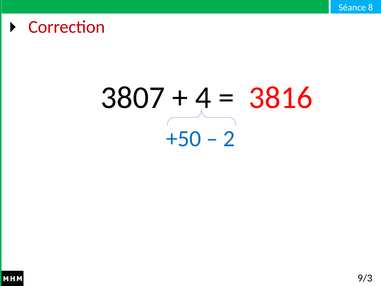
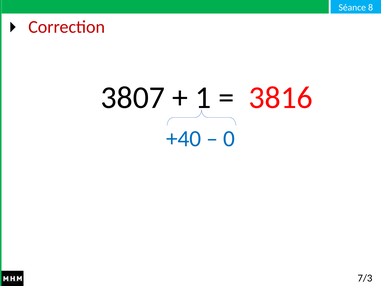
4: 4 -> 1 (203, 98)
+50: +50 -> +40 (184, 139)
2: 2 -> 0 (229, 139)
9/3: 9/3 -> 7/3 (365, 278)
